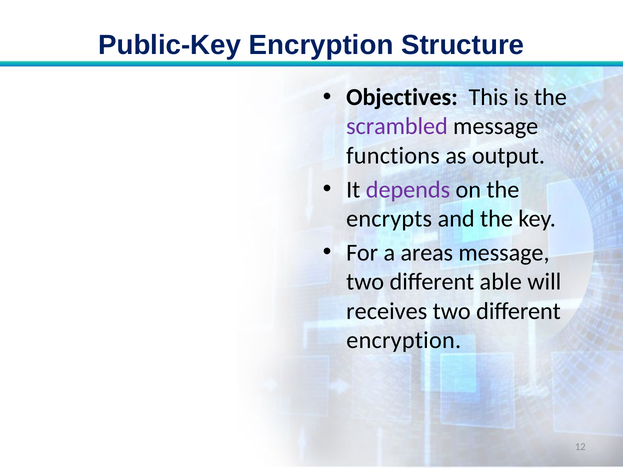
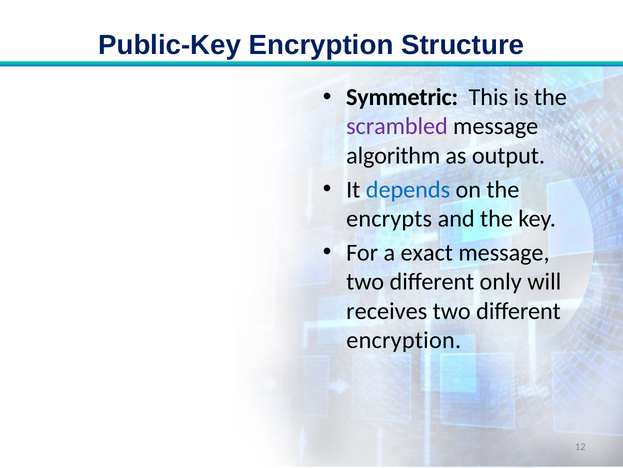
Objectives: Objectives -> Symmetric (402, 97)
functions: functions -> algorithm (393, 155)
depends colour: purple -> blue (408, 189)
areas: areas -> exact (427, 252)
able: able -> only (501, 281)
